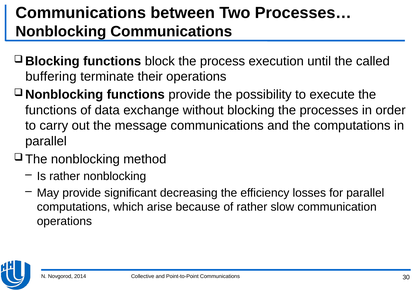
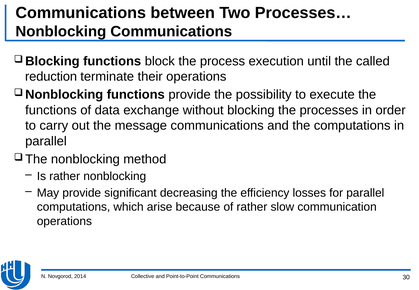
buffering: buffering -> reduction (51, 77)
